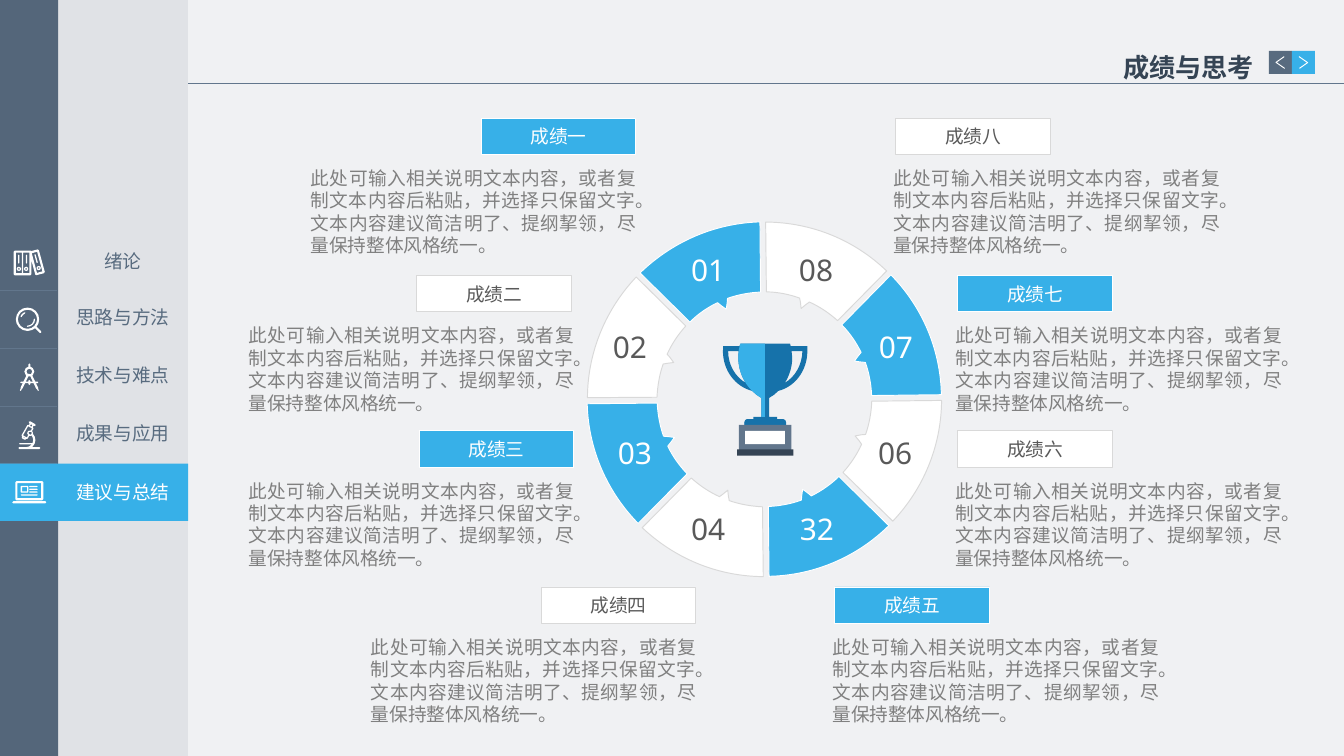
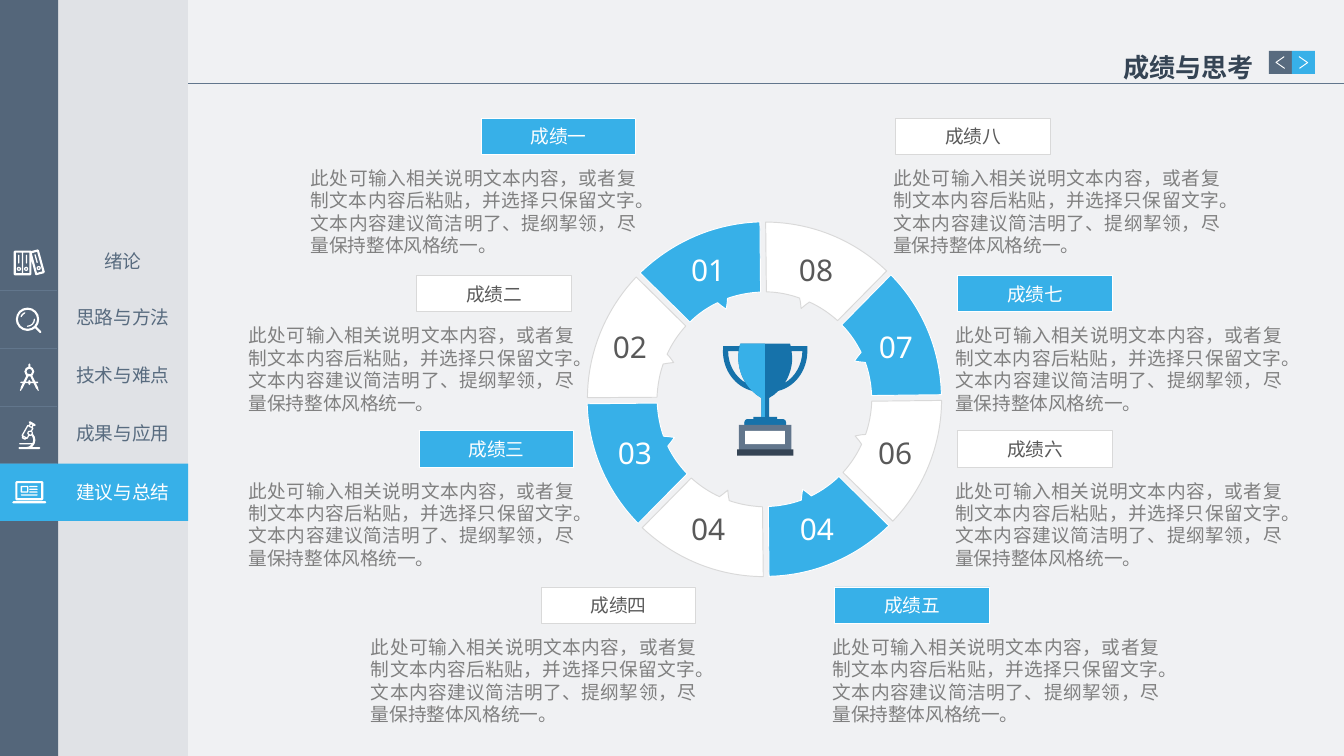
04 32: 32 -> 04 (817, 531)
